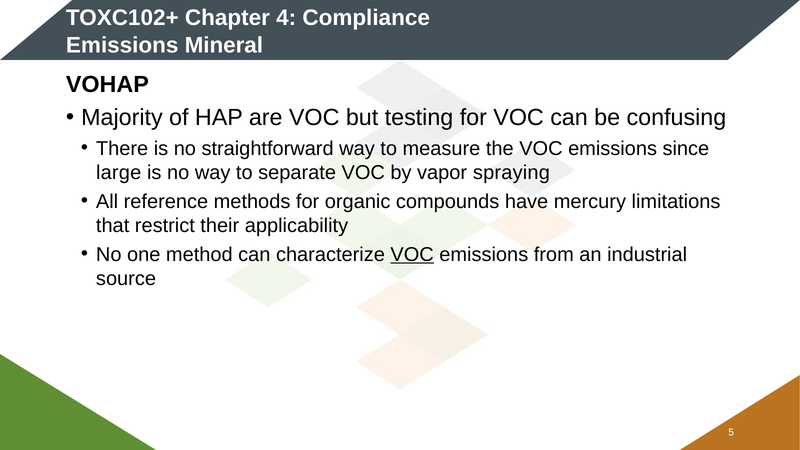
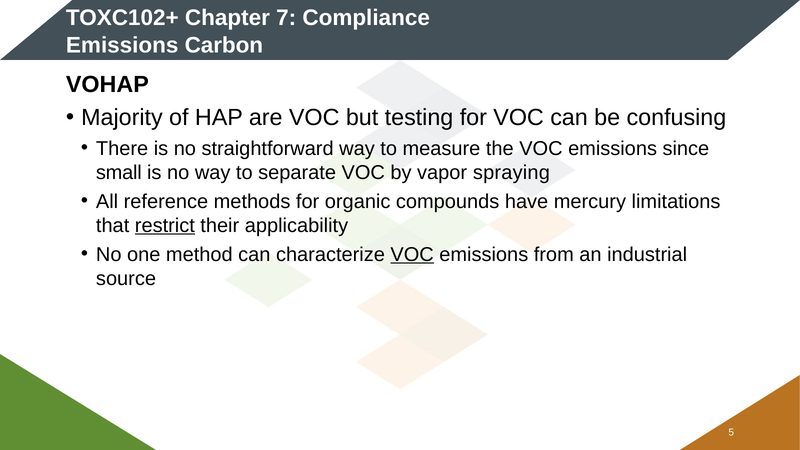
4: 4 -> 7 (286, 18)
Mineral: Mineral -> Carbon (224, 45)
large: large -> small (119, 172)
restrict underline: none -> present (165, 225)
